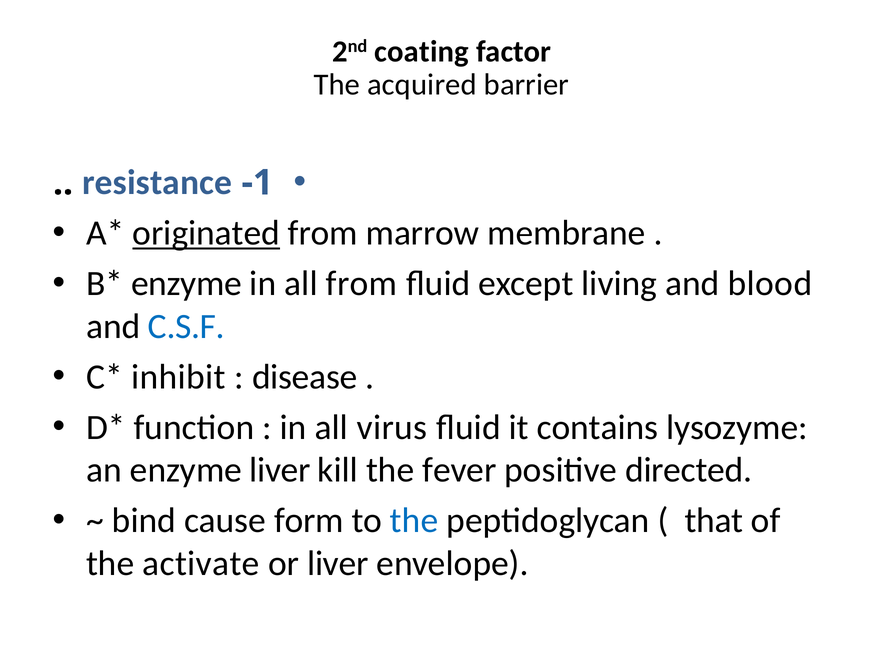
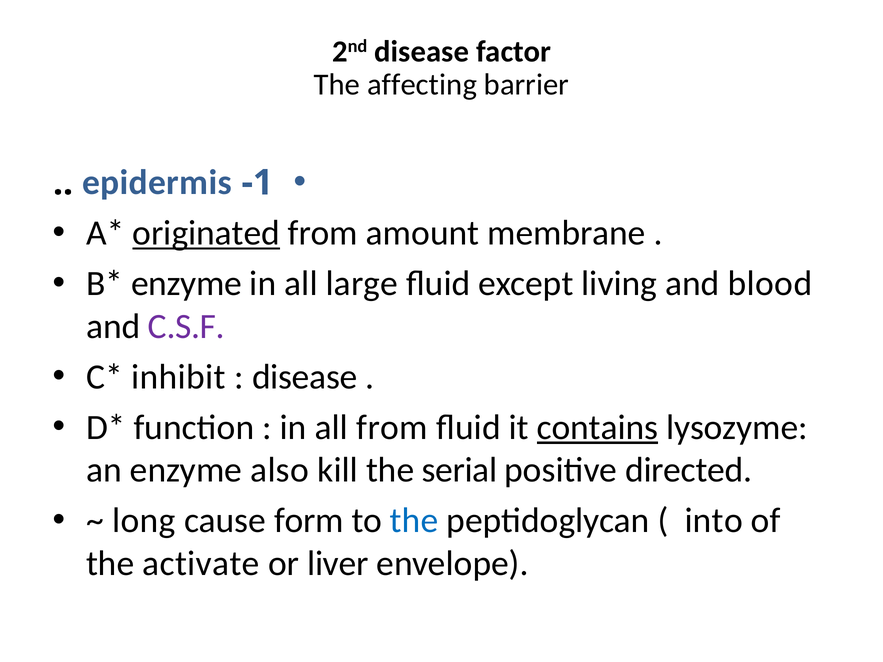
2nd coating: coating -> disease (422, 51)
acquired: acquired -> affecting (422, 85)
resistance: resistance -> epidermis (157, 183)
marrow: marrow -> amount (423, 233)
all from: from -> large (362, 284)
C.S.F colour: blue -> purple (186, 327)
all virus: virus -> from (392, 428)
contains underline: none -> present (598, 428)
enzyme liver: liver -> also (280, 470)
fever: fever -> serial (460, 470)
bind: bind -> long (144, 521)
that: that -> into (714, 521)
